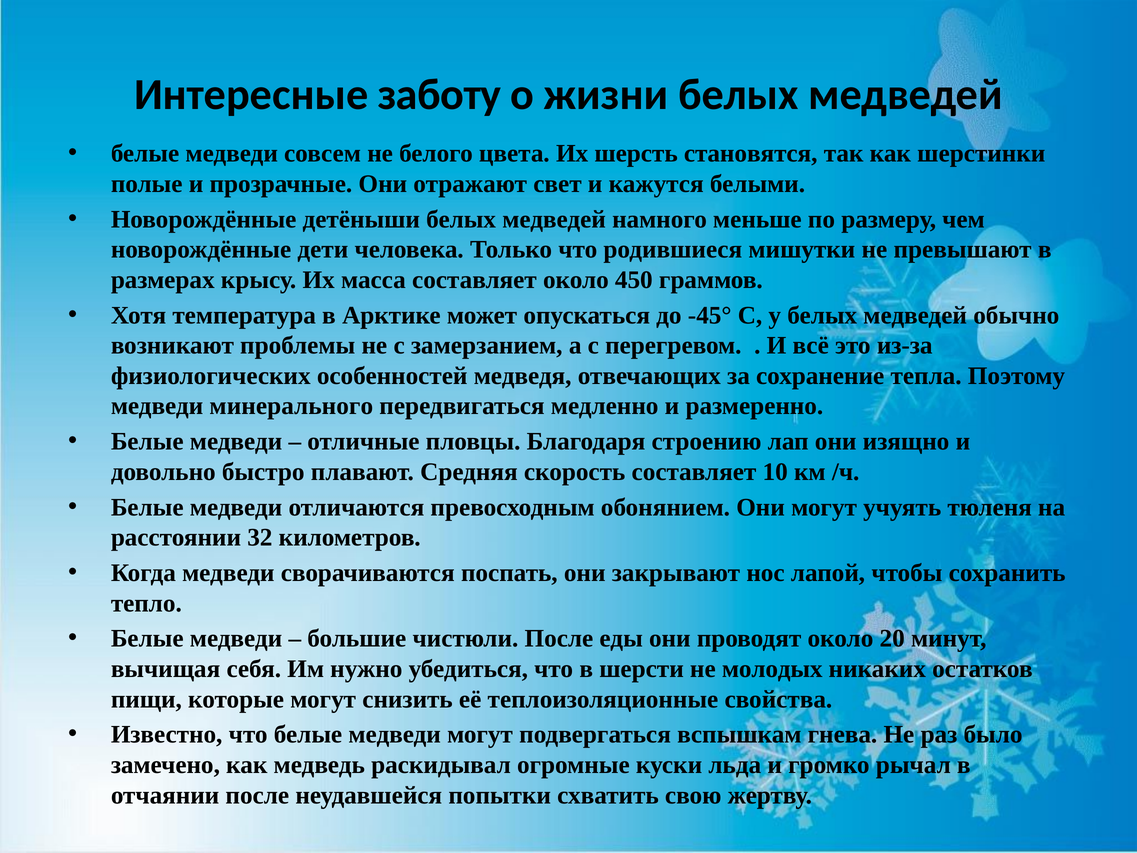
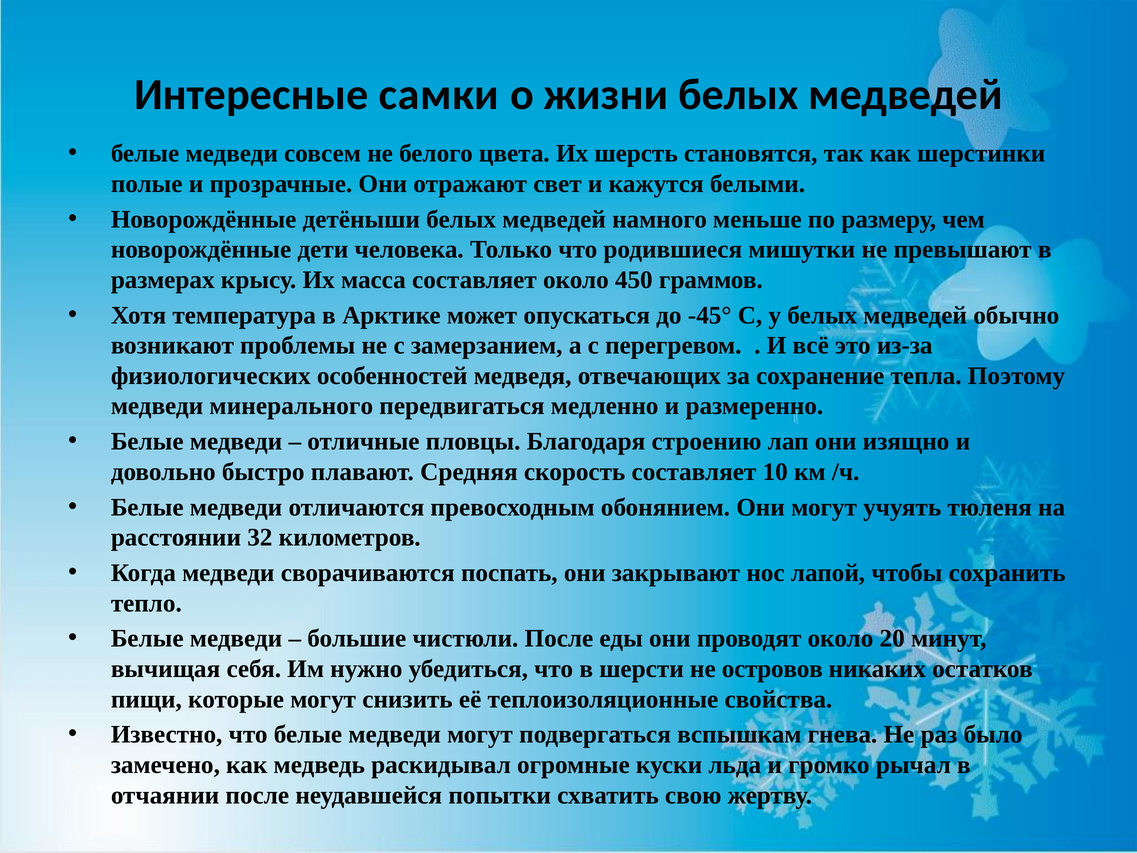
заботу: заботу -> самки (439, 95)
молодых: молодых -> островов (772, 669)
